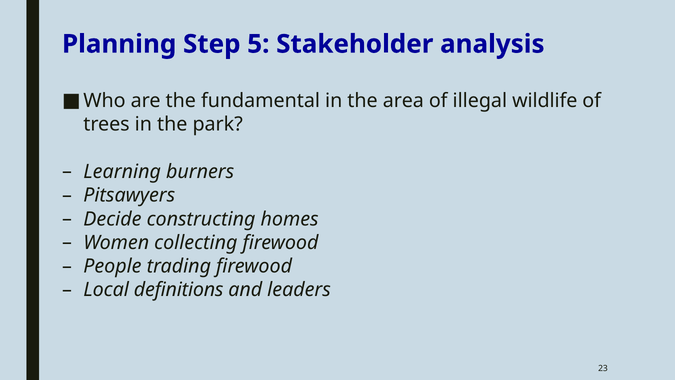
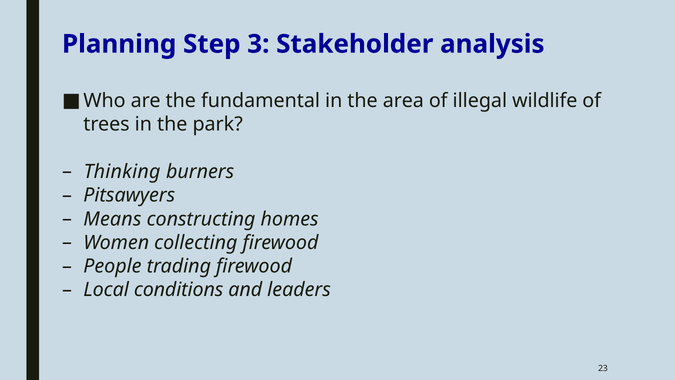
5: 5 -> 3 (258, 44)
Learning: Learning -> Thinking (122, 172)
Decide: Decide -> Means (112, 219)
definitions: definitions -> conditions (179, 290)
